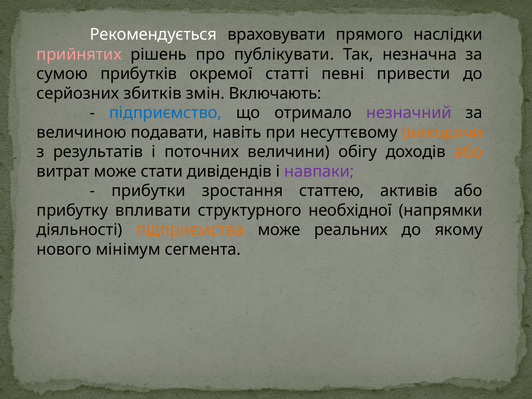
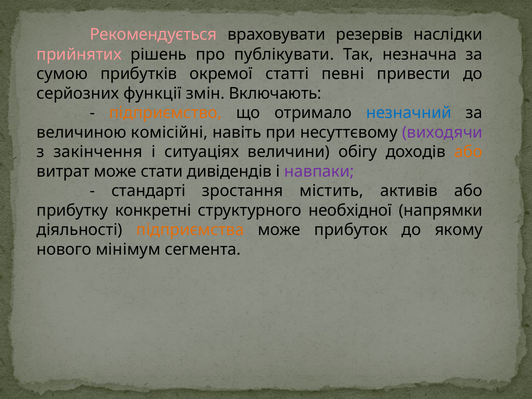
Рекомендується colour: white -> pink (153, 35)
прямого: прямого -> резервів (370, 35)
збитків: збитків -> функції (152, 93)
підприємство colour: blue -> orange (166, 113)
незначний colour: purple -> blue (409, 113)
подавати: подавати -> комісійні (169, 132)
виходячи colour: orange -> purple (442, 132)
результатів: результатів -> закінчення (98, 152)
поточних: поточних -> ситуаціях (202, 152)
прибутки: прибутки -> стандарті (149, 191)
статтею: статтею -> містить (332, 191)
впливати: впливати -> конкретні (153, 210)
реальних: реальних -> прибуток (351, 230)
